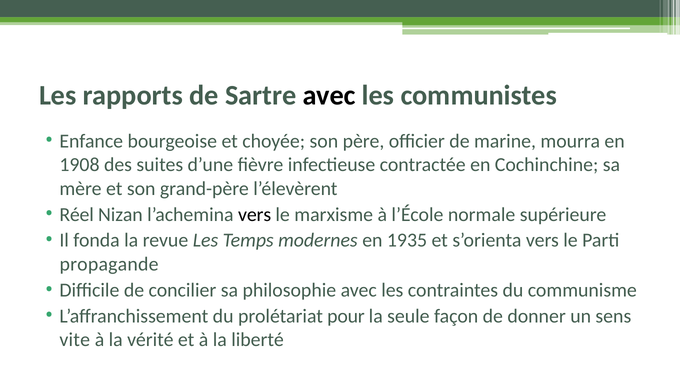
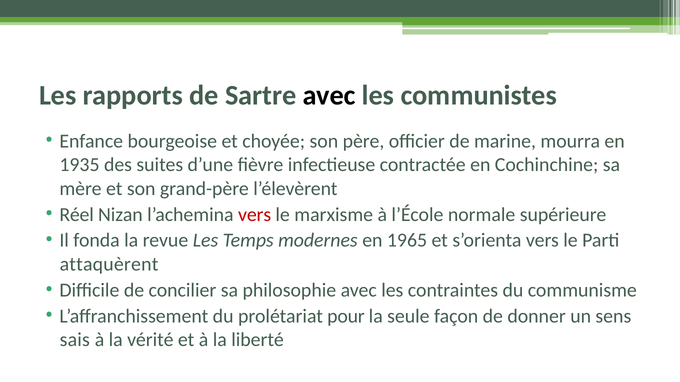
1908: 1908 -> 1935 (79, 165)
vers colour: black -> red (255, 215)
1935: 1935 -> 1965 (407, 241)
propagande: propagande -> attaquèrent (109, 265)
vite: vite -> sais (75, 340)
